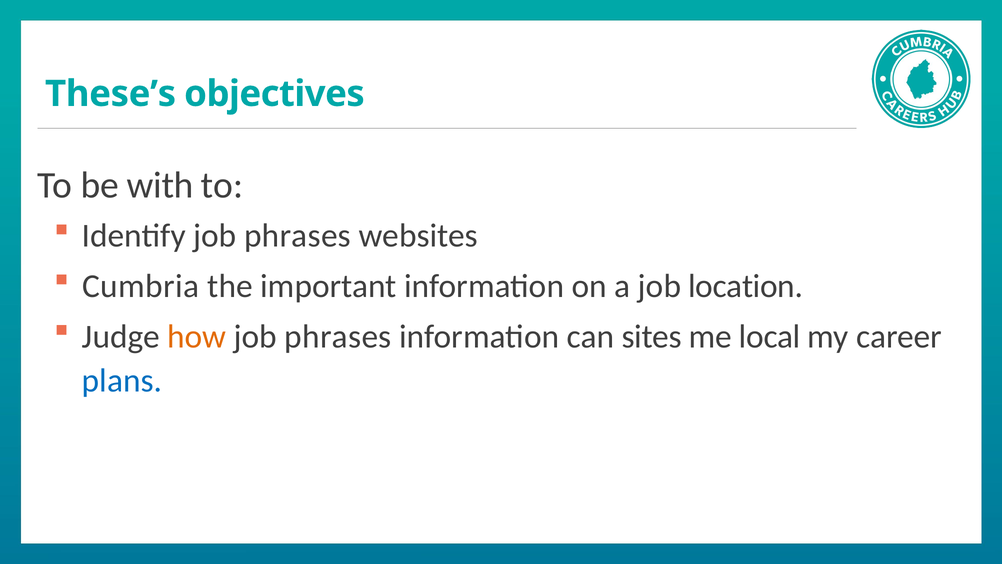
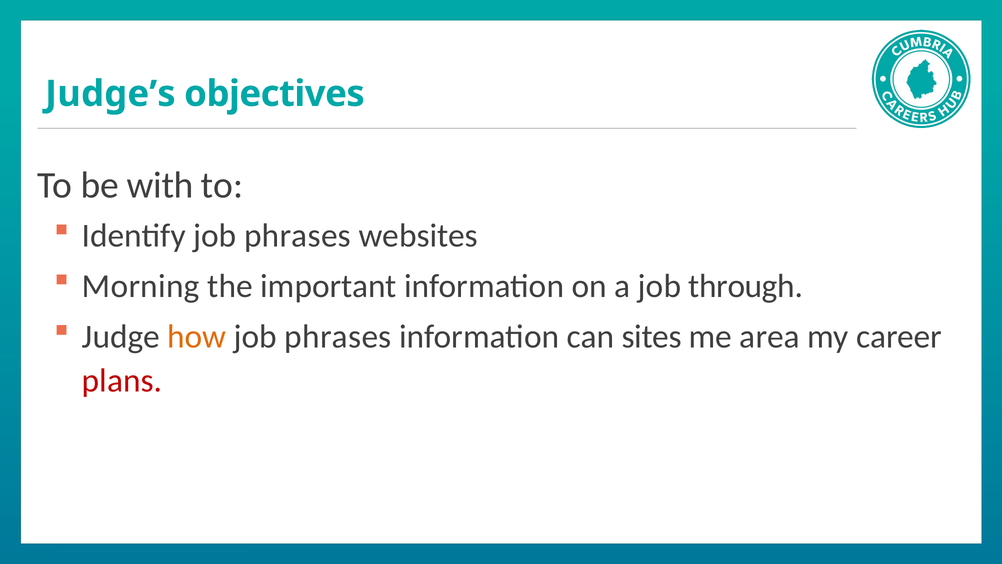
These’s: These’s -> Judge’s (110, 94)
Cumbria: Cumbria -> Morning (141, 286)
location: location -> through (746, 286)
local: local -> area (770, 336)
plans colour: blue -> red (122, 381)
